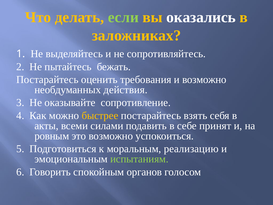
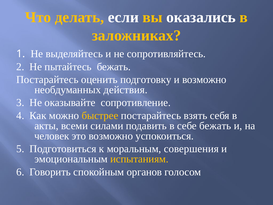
если colour: light green -> white (123, 17)
требования: требования -> подготовку (146, 79)
себе принят: принят -> бежать (215, 126)
ровным: ровным -> человек (52, 136)
реализацию: реализацию -> совершения (191, 149)
испытаниям colour: light green -> yellow (139, 159)
